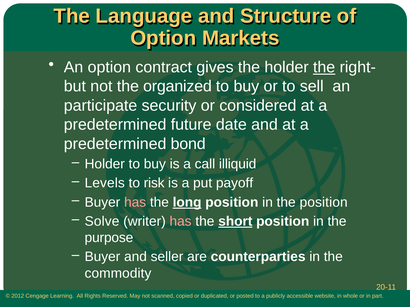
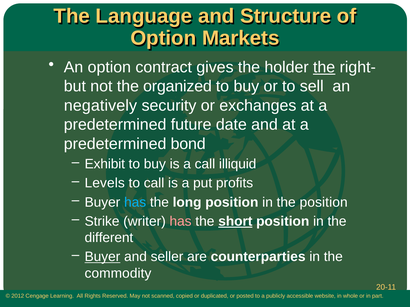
participate: participate -> negatively (100, 106)
considered: considered -> exchanges (258, 106)
Holder: Holder -> Exhibit (105, 164)
to risk: risk -> call (154, 183)
payoff: payoff -> profits (235, 183)
has colour: pink -> light blue (135, 203)
long underline: present -> none (187, 203)
Solve: Solve -> Strike (102, 222)
purpose: purpose -> different (109, 238)
Buyer underline: none -> present (102, 257)
